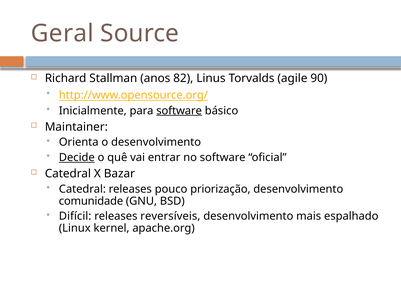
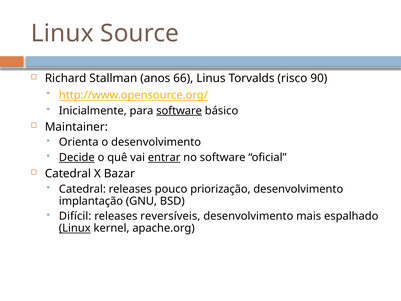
Geral: Geral -> Linux (62, 33)
82: 82 -> 66 (183, 78)
agile: agile -> risco (292, 78)
entrar underline: none -> present (164, 157)
comunidade: comunidade -> implantação (91, 201)
Linux underline: none -> present (75, 228)
